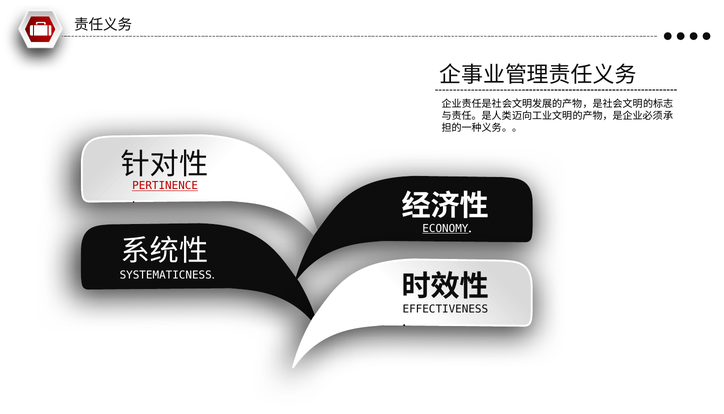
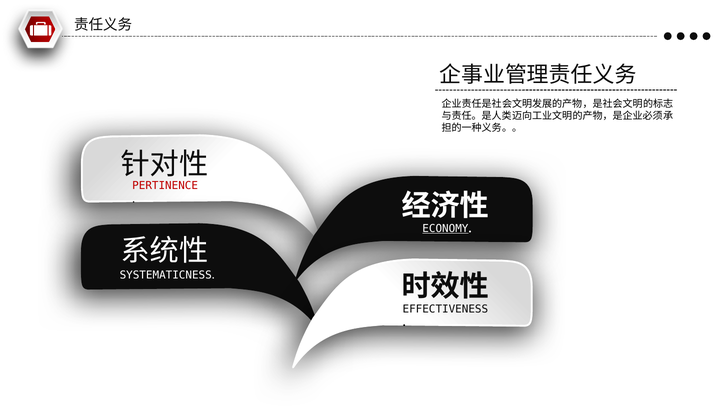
PERTINENCE underline: present -> none (165, 186)
